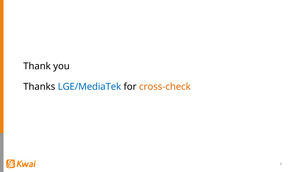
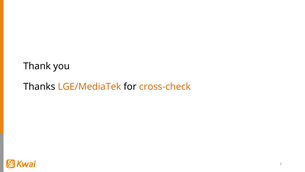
LGE/MediaTek colour: blue -> orange (89, 87)
